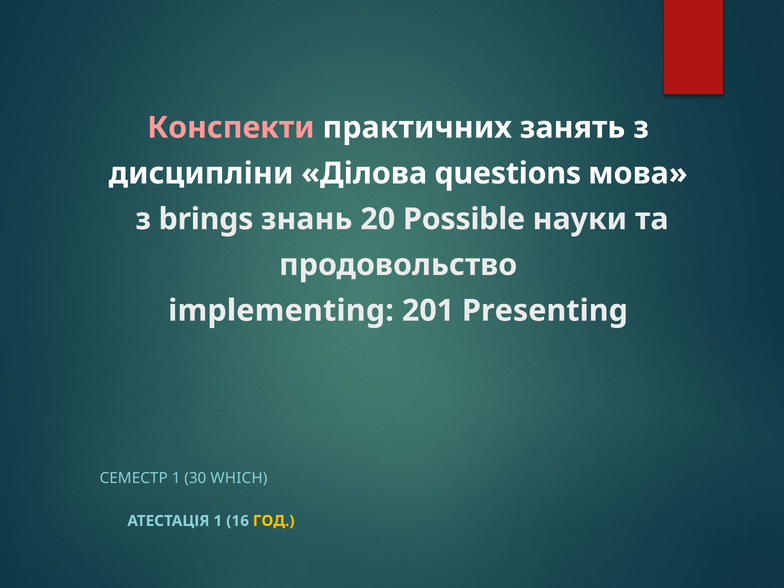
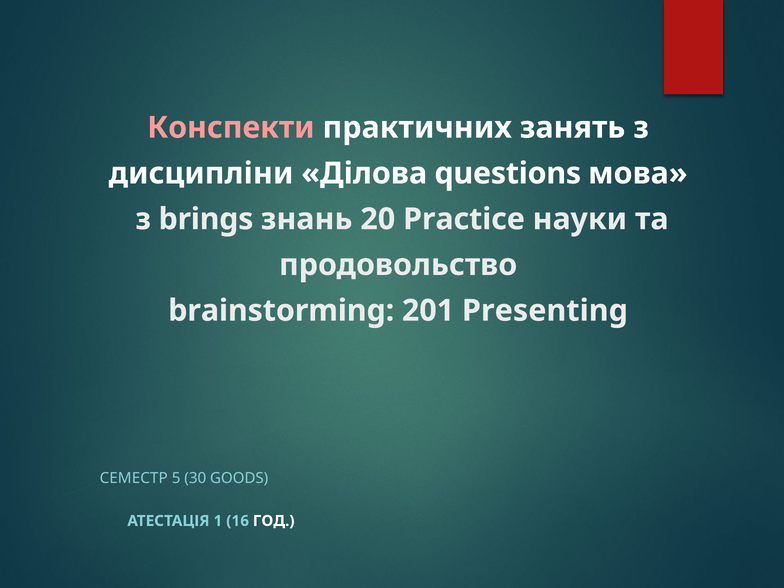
Possible: Possible -> Practice (464, 219)
implementing: implementing -> brainstorming (281, 311)
СЕМЕСТР 1: 1 -> 5 (176, 478)
WHICH: WHICH -> GOODS (239, 478)
ГОД colour: yellow -> white (274, 521)
